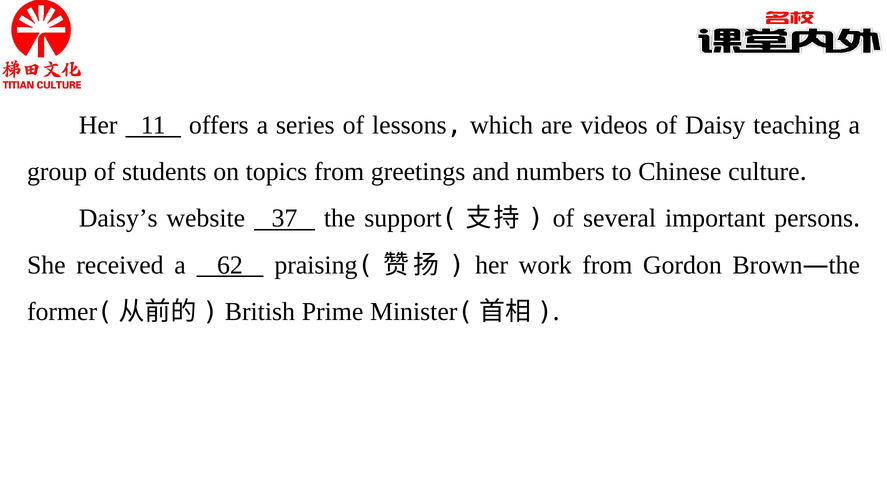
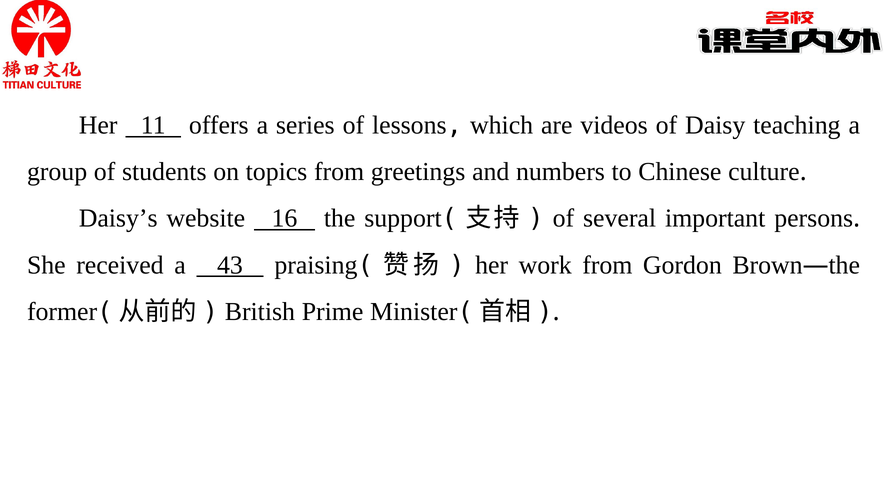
37: 37 -> 16 (284, 218)
62: 62 -> 43 (230, 265)
